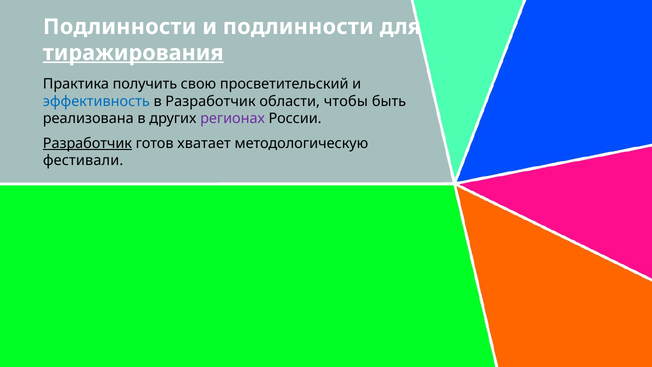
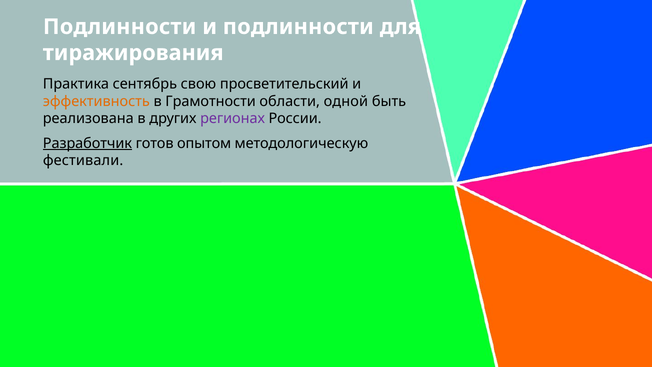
тиражирования underline: present -> none (133, 53)
получить: получить -> сентябрь (145, 84)
эффективность colour: blue -> orange (96, 101)
в Разработчик: Разработчик -> Грамотности (211, 101)
чтобы: чтобы -> одной (346, 101)
хватает: хватает -> опытом (204, 143)
